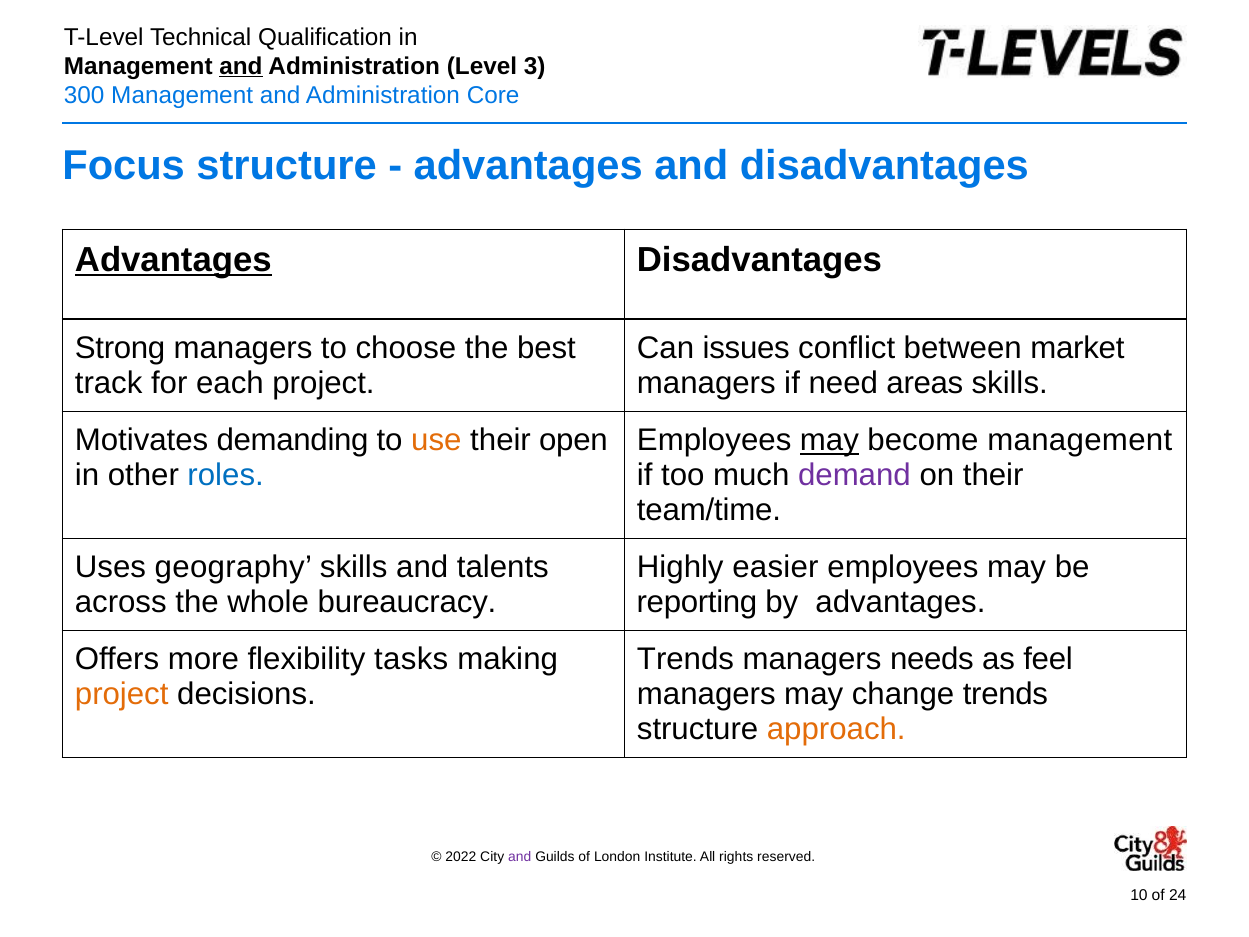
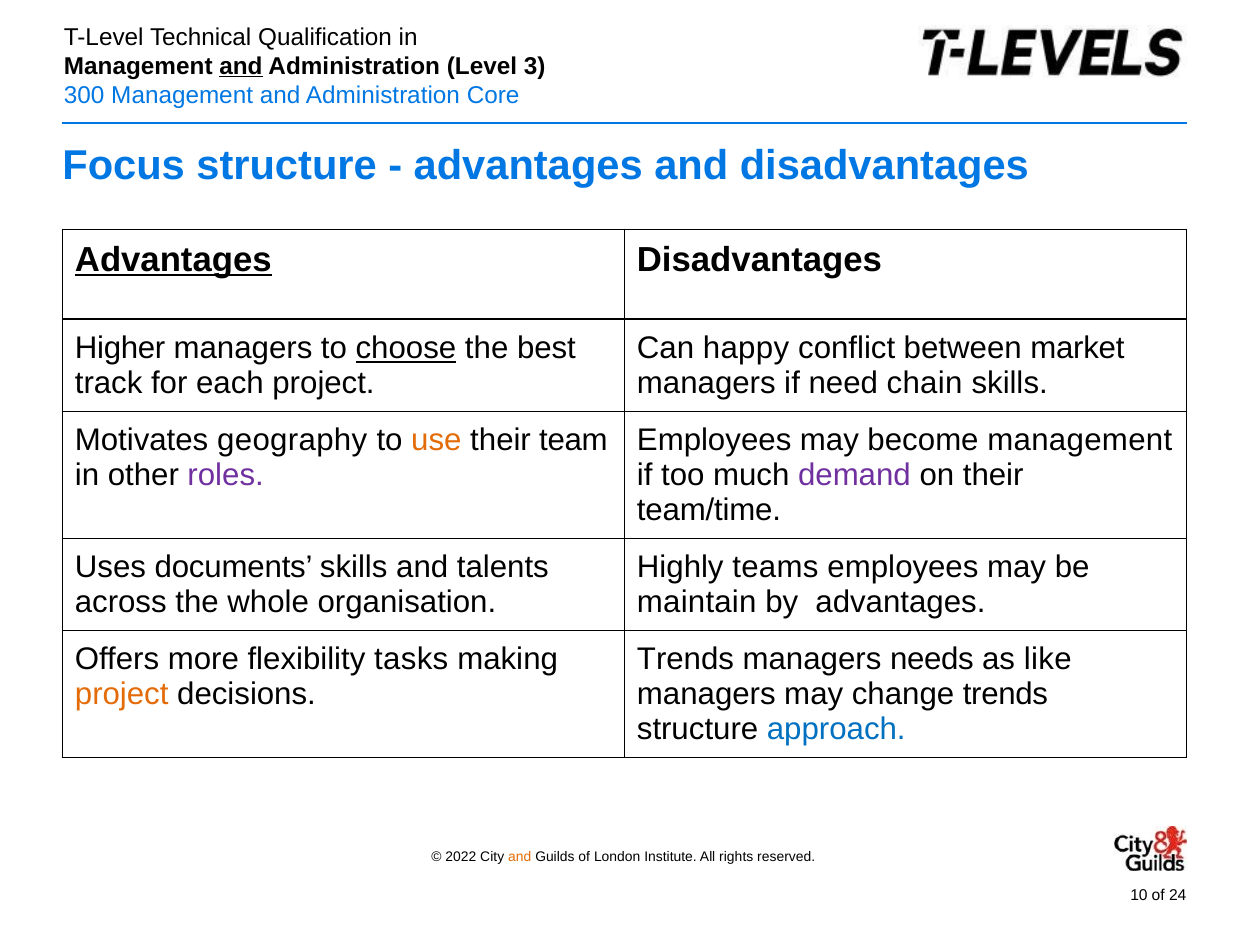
Strong: Strong -> Higher (120, 348)
choose underline: none -> present (406, 348)
issues: issues -> happy (746, 348)
areas: areas -> chain (925, 383)
demanding: demanding -> geography (292, 440)
open: open -> team (573, 440)
may underline: present -> none (829, 440)
roles colour: blue -> purple (226, 475)
geography: geography -> documents (234, 567)
easier: easier -> teams (775, 567)
bureaucracy: bureaucracy -> organisation (407, 602)
reporting: reporting -> maintain (697, 602)
feel: feel -> like (1048, 659)
approach colour: orange -> blue (836, 729)
and colour: purple -> orange (520, 856)
